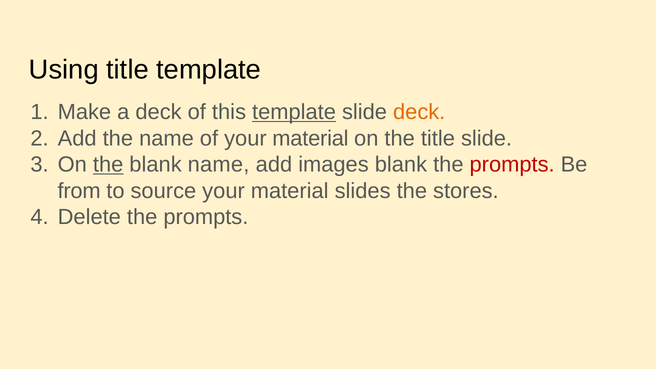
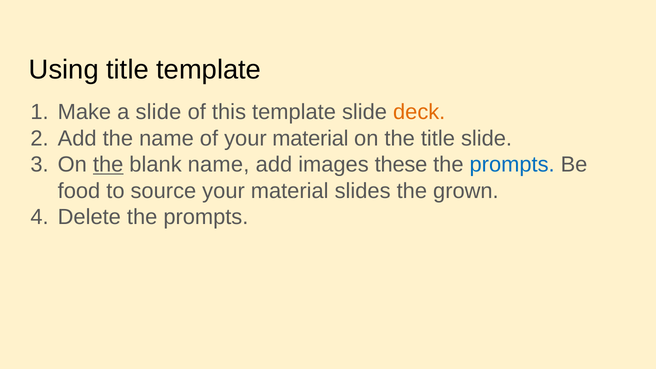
a deck: deck -> slide (158, 112)
template underline: present -> none (294, 112)
images blank: blank -> these (401, 165)
prompts colour: red -> blue (512, 165)
from: from -> food (79, 191)
stores: stores -> grown (466, 191)
